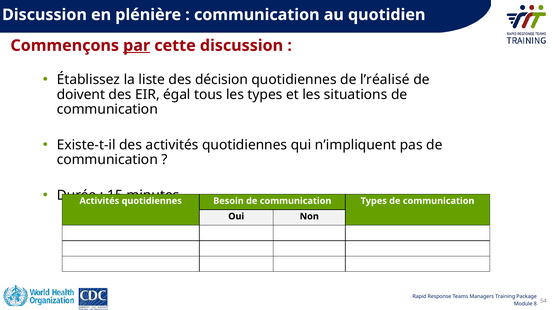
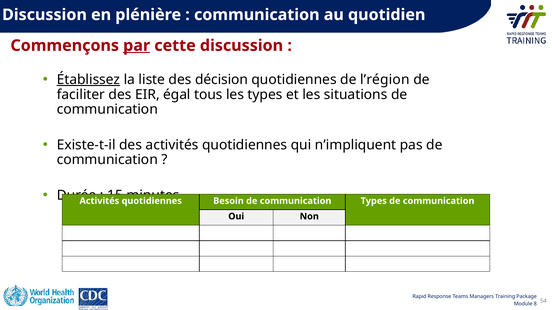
Établissez underline: none -> present (88, 80)
l’réalisé: l’réalisé -> l’région (385, 80)
doivent: doivent -> faciliter (81, 95)
